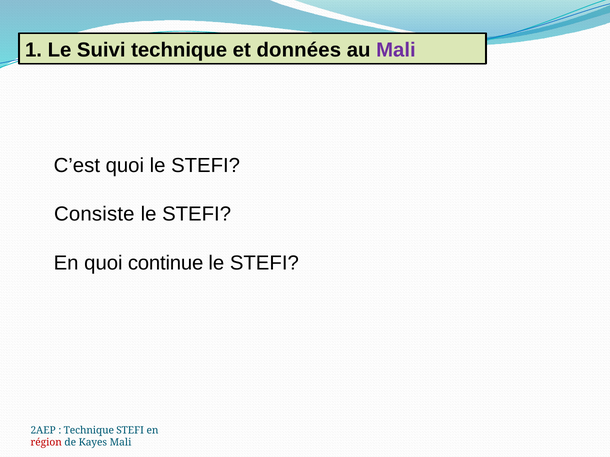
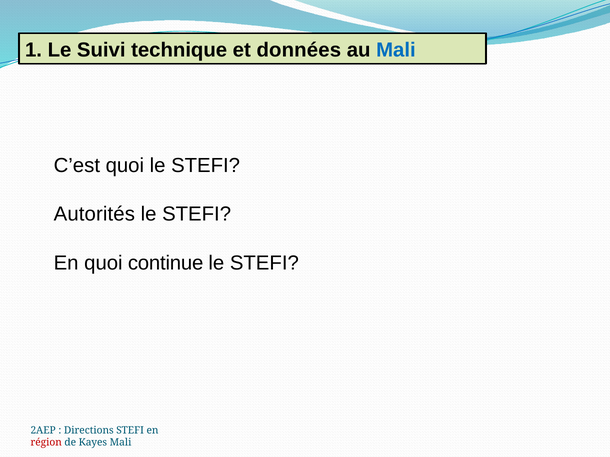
Mali colour: purple -> blue (396, 50)
Consiste: Consiste -> Autorités (94, 214)
Technique: Technique -> Directions (89, 431)
